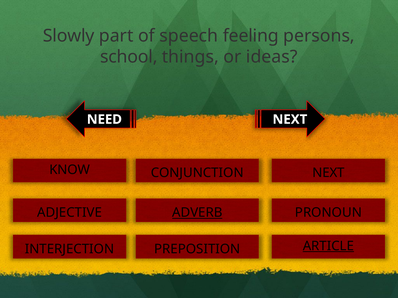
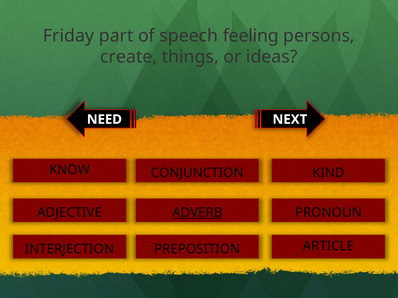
Slowly: Slowly -> Friday (69, 36)
school: school -> create (129, 57)
NEXT: NEXT -> KIND (328, 173)
ARTICLE underline: present -> none (328, 246)
